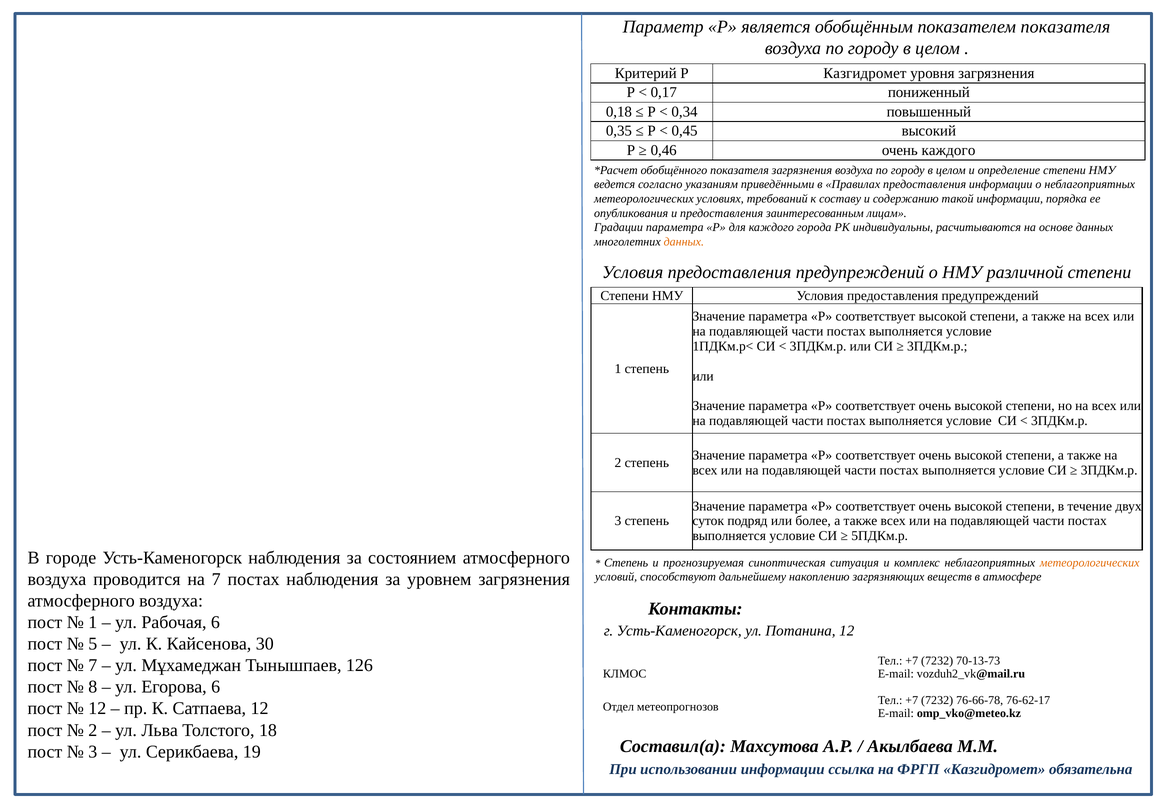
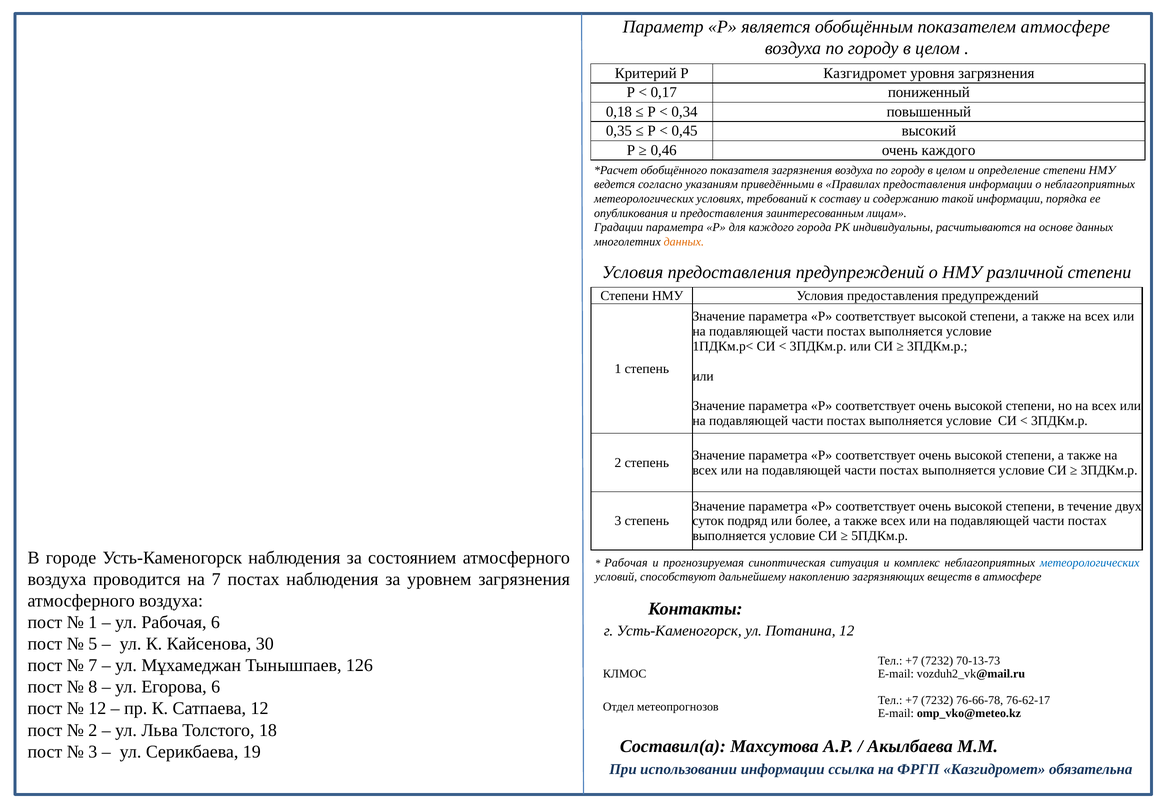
показателем показателя: показателя -> атмосфере (1065, 27)
Степень: Степень -> Рабочая (626, 563)
метеорологических colour: orange -> blue (1090, 563)
